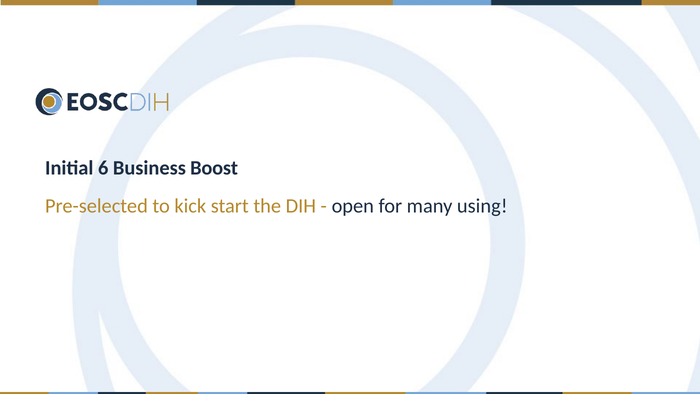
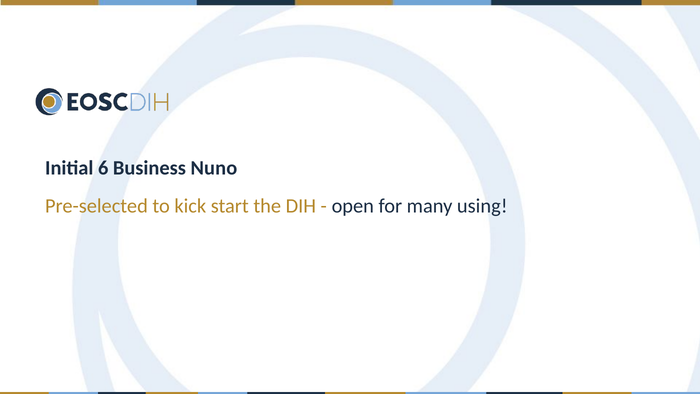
Boost: Boost -> Nuno (214, 168)
